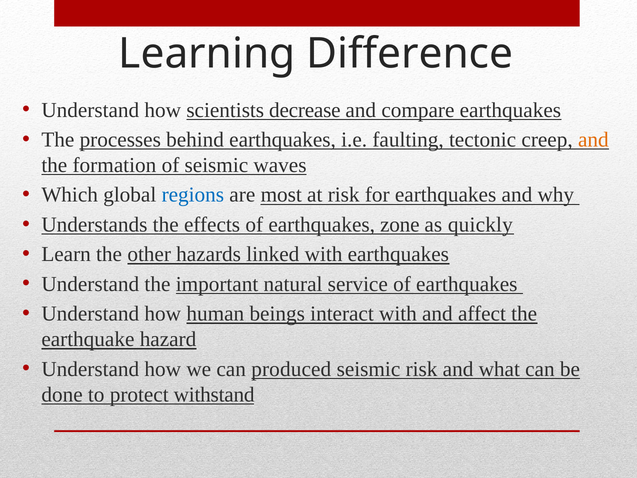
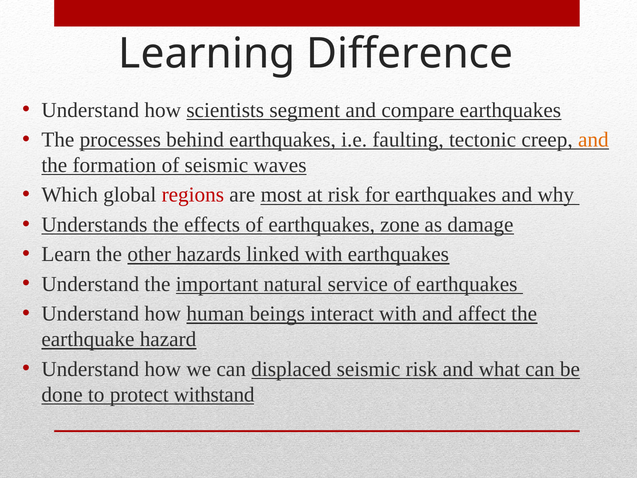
decrease: decrease -> segment (305, 110)
regions colour: blue -> red (193, 195)
quickly: quickly -> damage (480, 225)
produced: produced -> displaced (291, 369)
